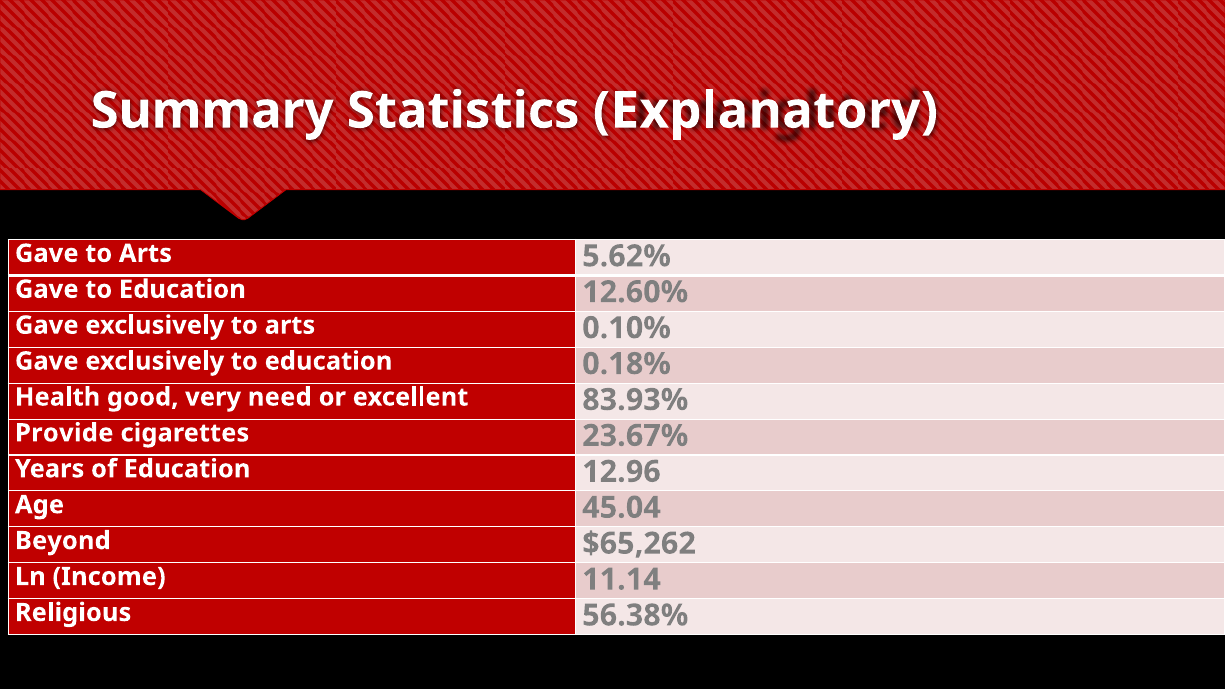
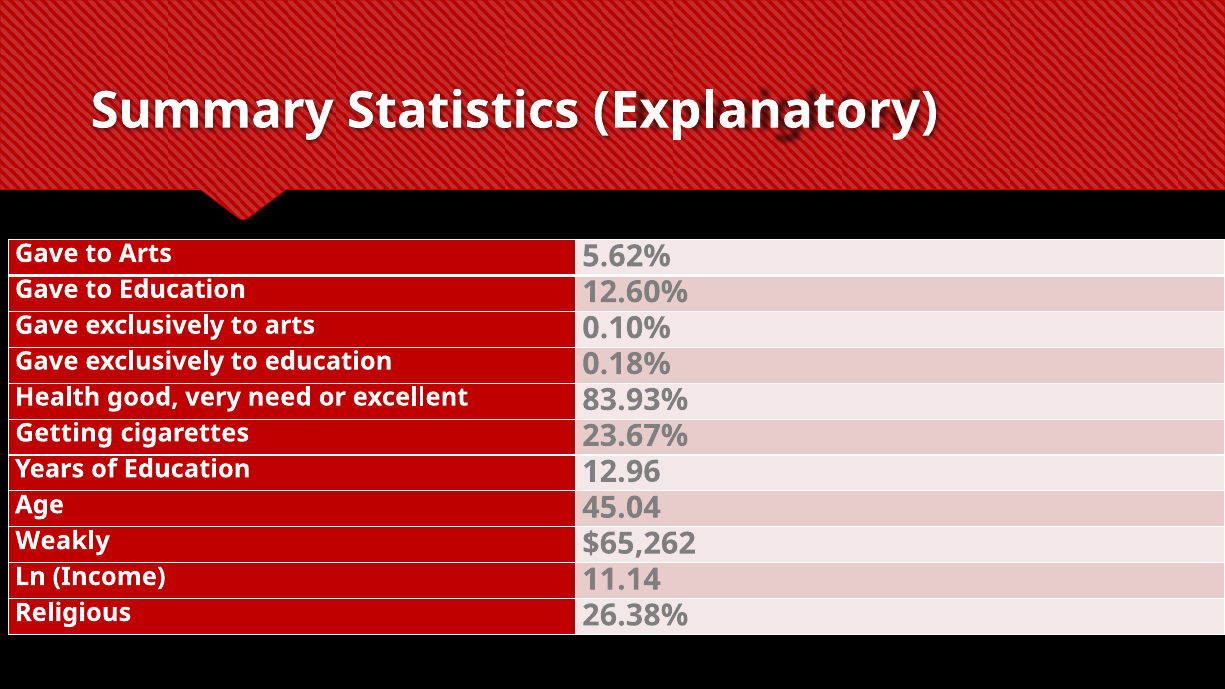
Provide: Provide -> Getting (64, 433)
Beyond: Beyond -> Weakly (63, 541)
56.38%: 56.38% -> 26.38% (635, 615)
